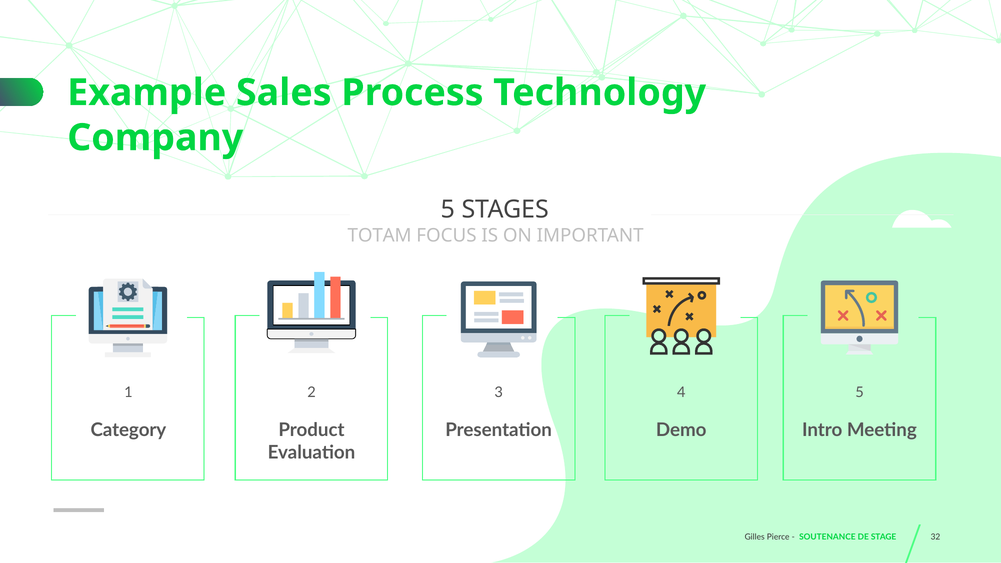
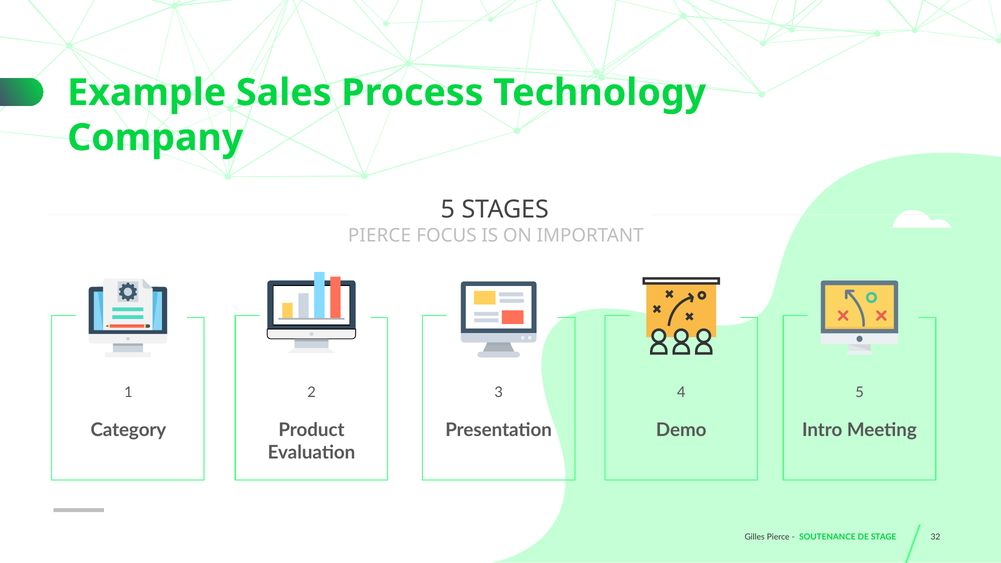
TOTAM: TOTAM -> PIERCE (379, 235)
